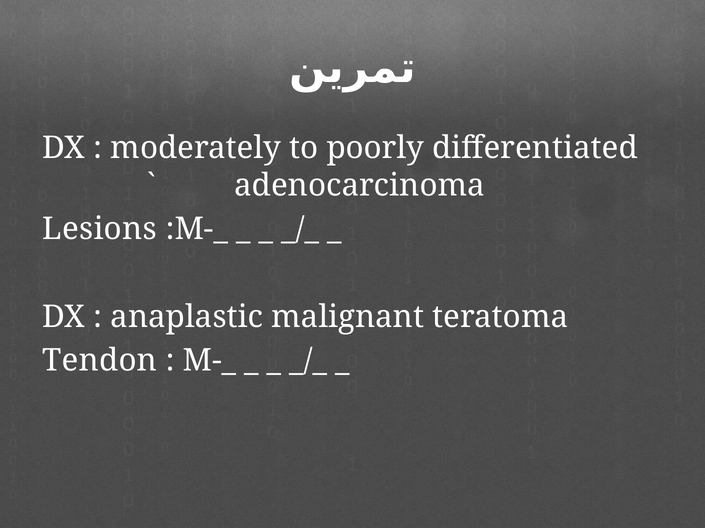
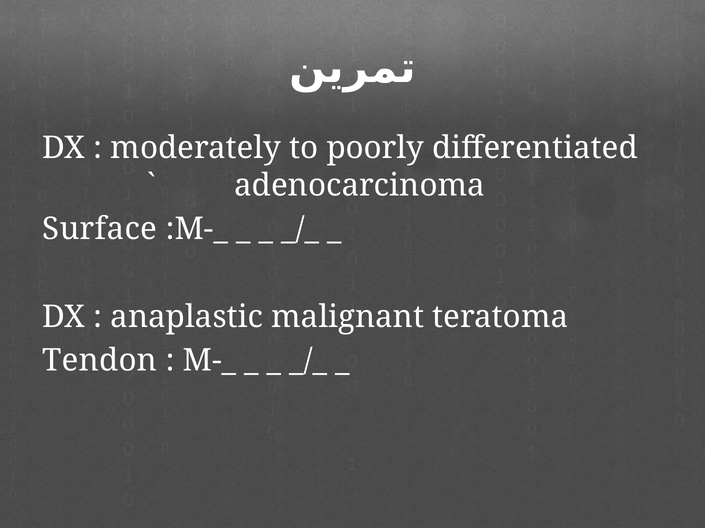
Lesions: Lesions -> Surface (100, 229)
